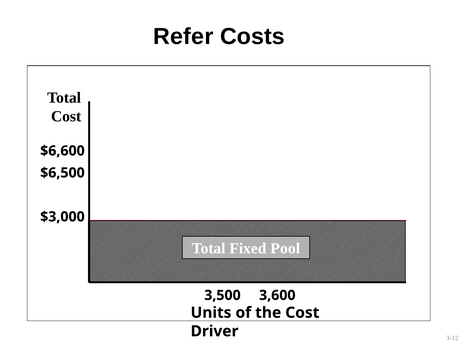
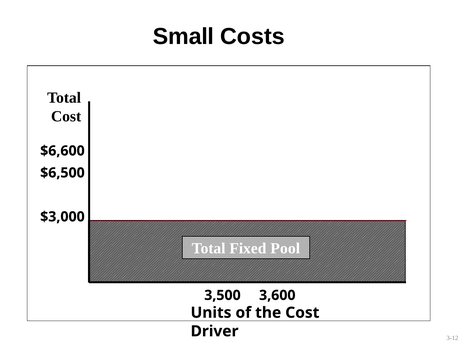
Refer: Refer -> Small (183, 37)
